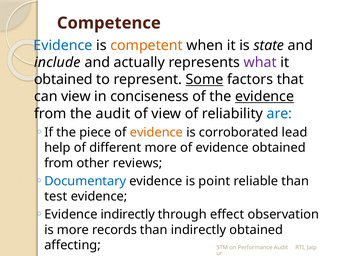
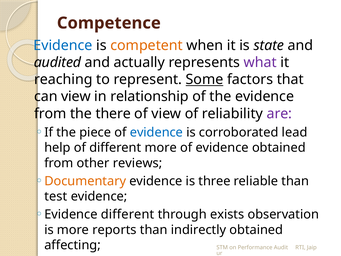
include: include -> audited (57, 62)
obtained: obtained -> reaching (63, 79)
conciseness: conciseness -> relationship (149, 96)
evidence underline: present -> none (265, 96)
the audit: audit -> there (113, 113)
are colour: blue -> purple (279, 113)
evidence colour: orange -> blue (156, 132)
Documentary colour: blue -> orange (85, 181)
point: point -> three (214, 181)
Evidence indirectly: indirectly -> different (128, 214)
effect: effect -> exists (227, 214)
records: records -> reports (114, 230)
